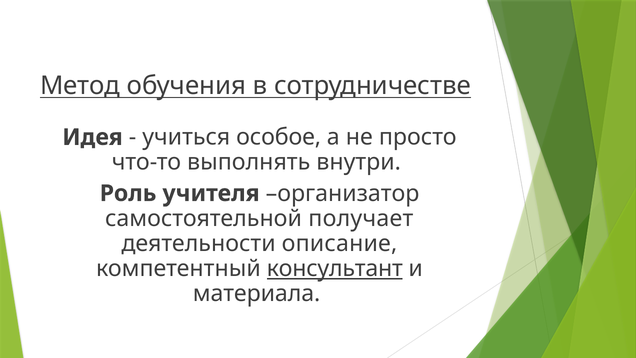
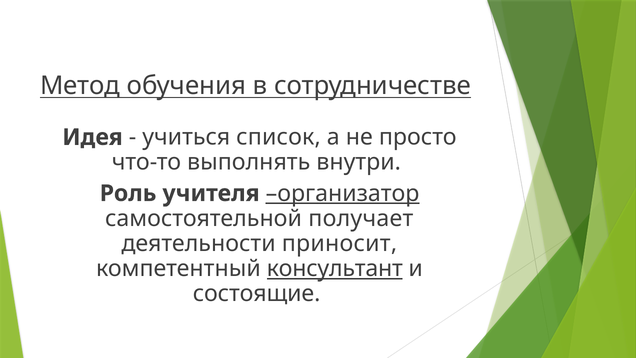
особое: особое -> список (278, 137)
организатор underline: none -> present (343, 193)
описание: описание -> приносит (339, 243)
материала: материала -> состоящие (257, 293)
